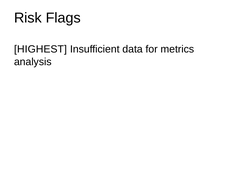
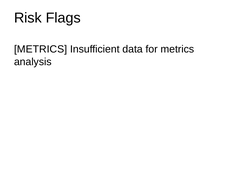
HIGHEST: HIGHEST -> METRICS (41, 49)
